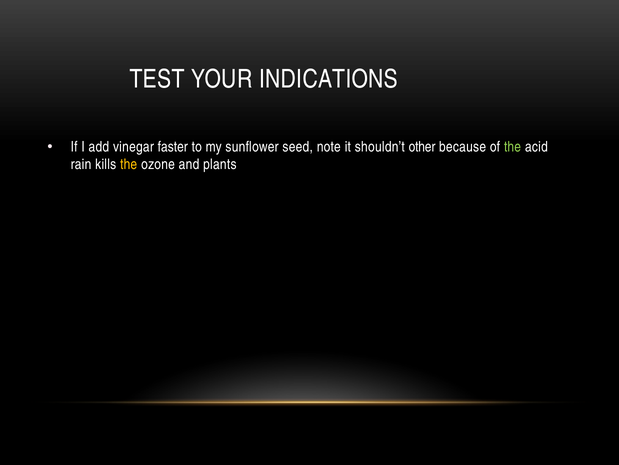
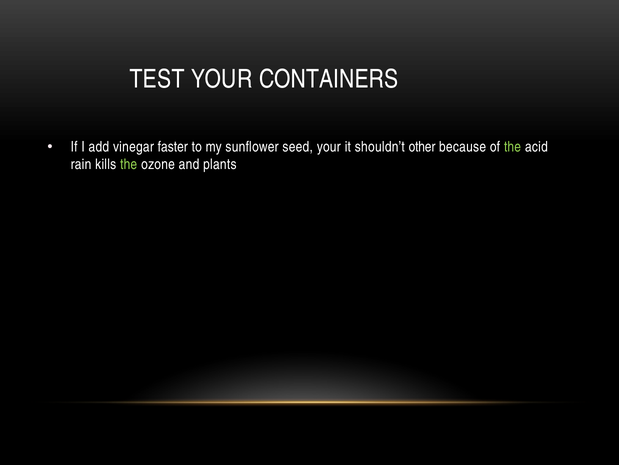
INDICATIONS: INDICATIONS -> CONTAINERS (329, 79)
seed note: note -> your (329, 147)
the colour: yellow -> light green (129, 164)
